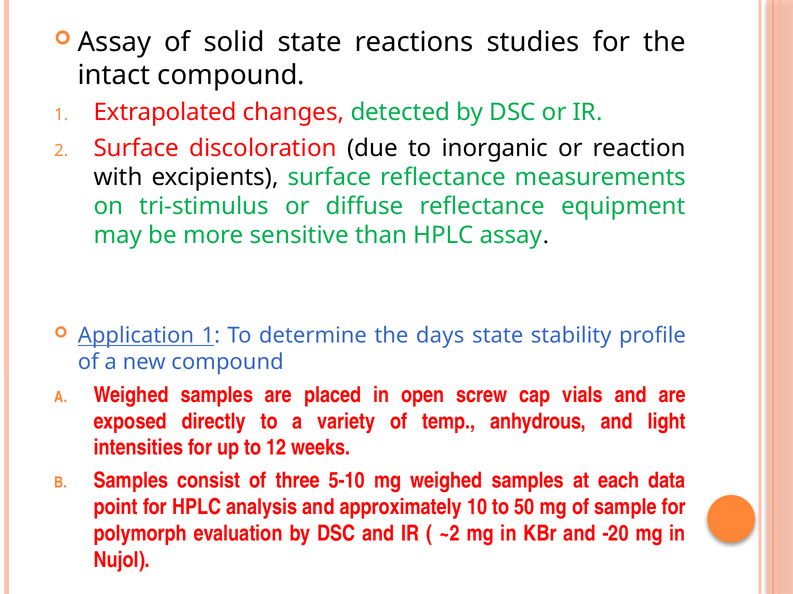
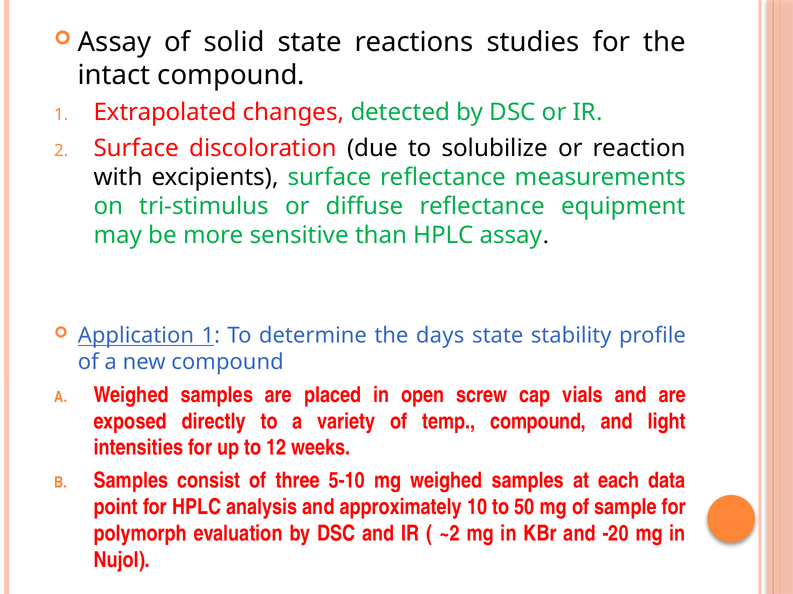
inorganic: inorganic -> solubilize (495, 148)
temp anhydrous: anhydrous -> compound (538, 422)
